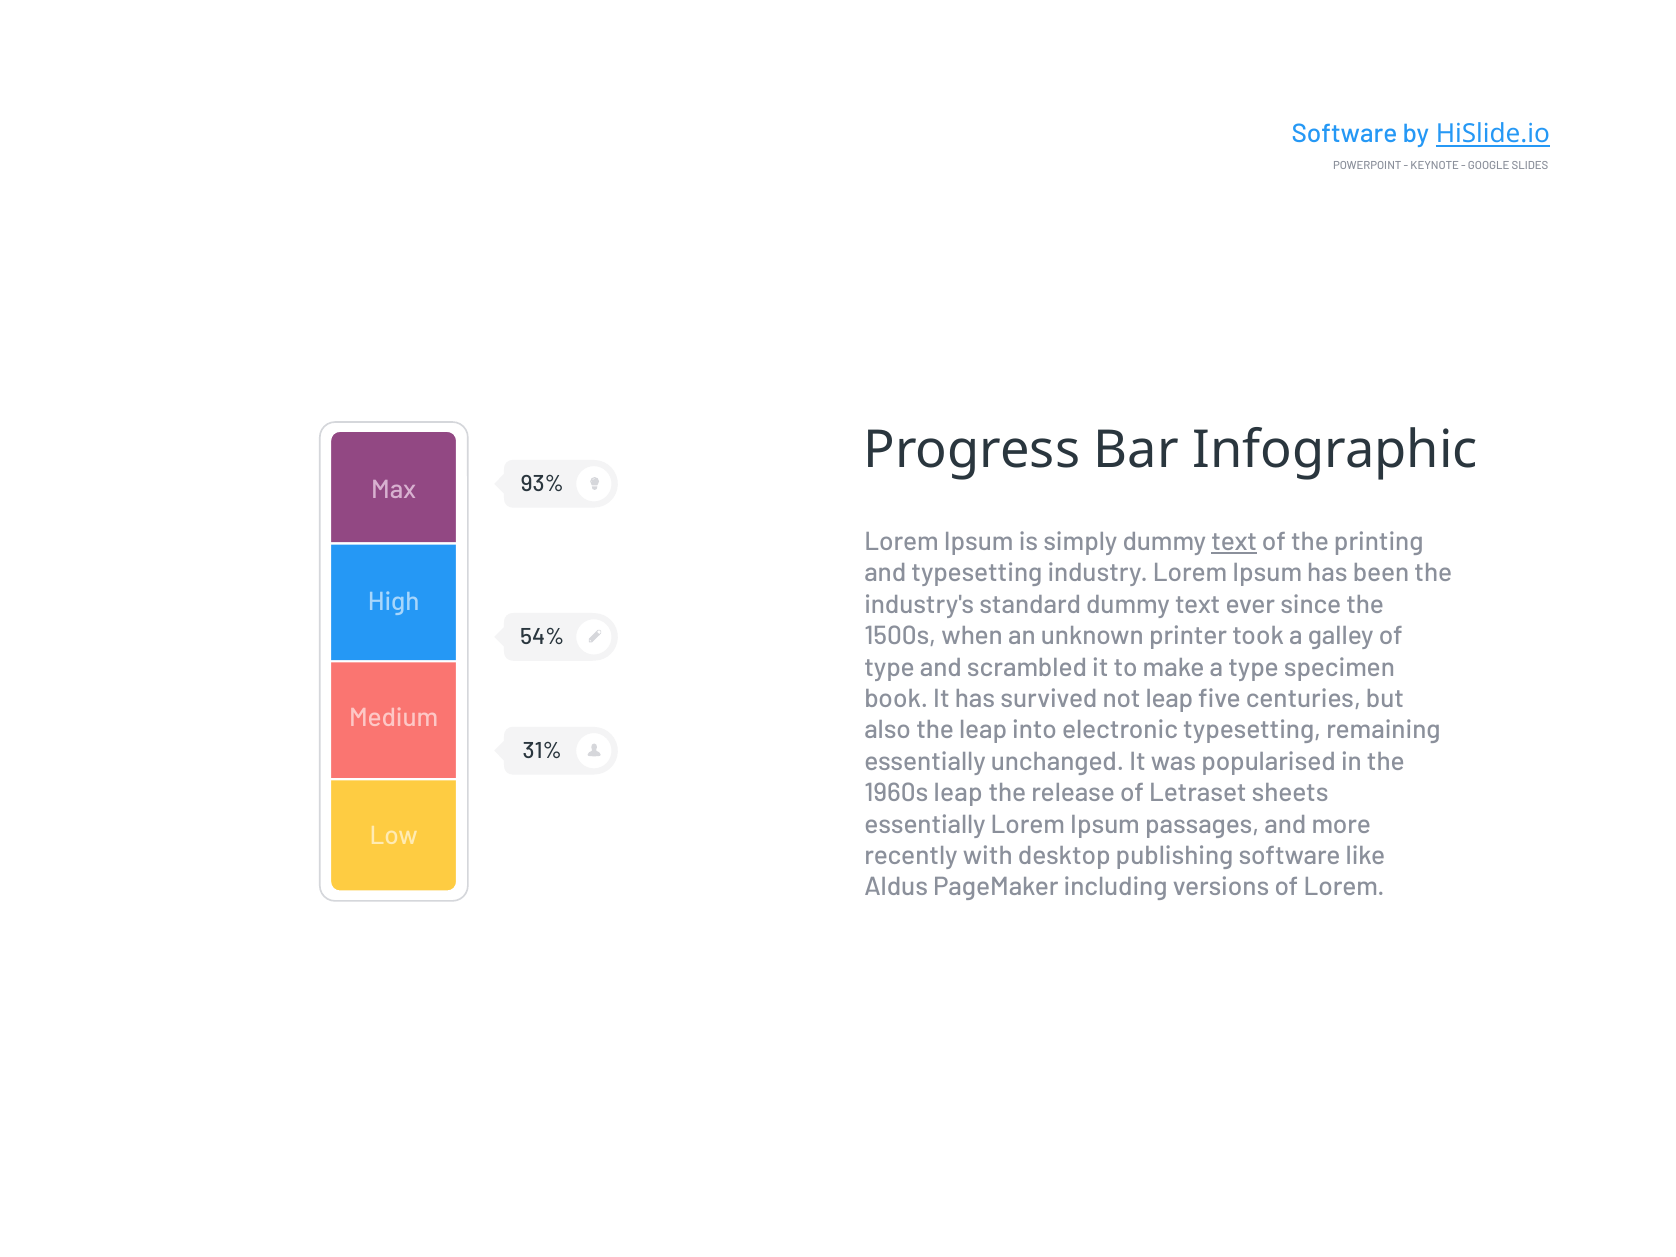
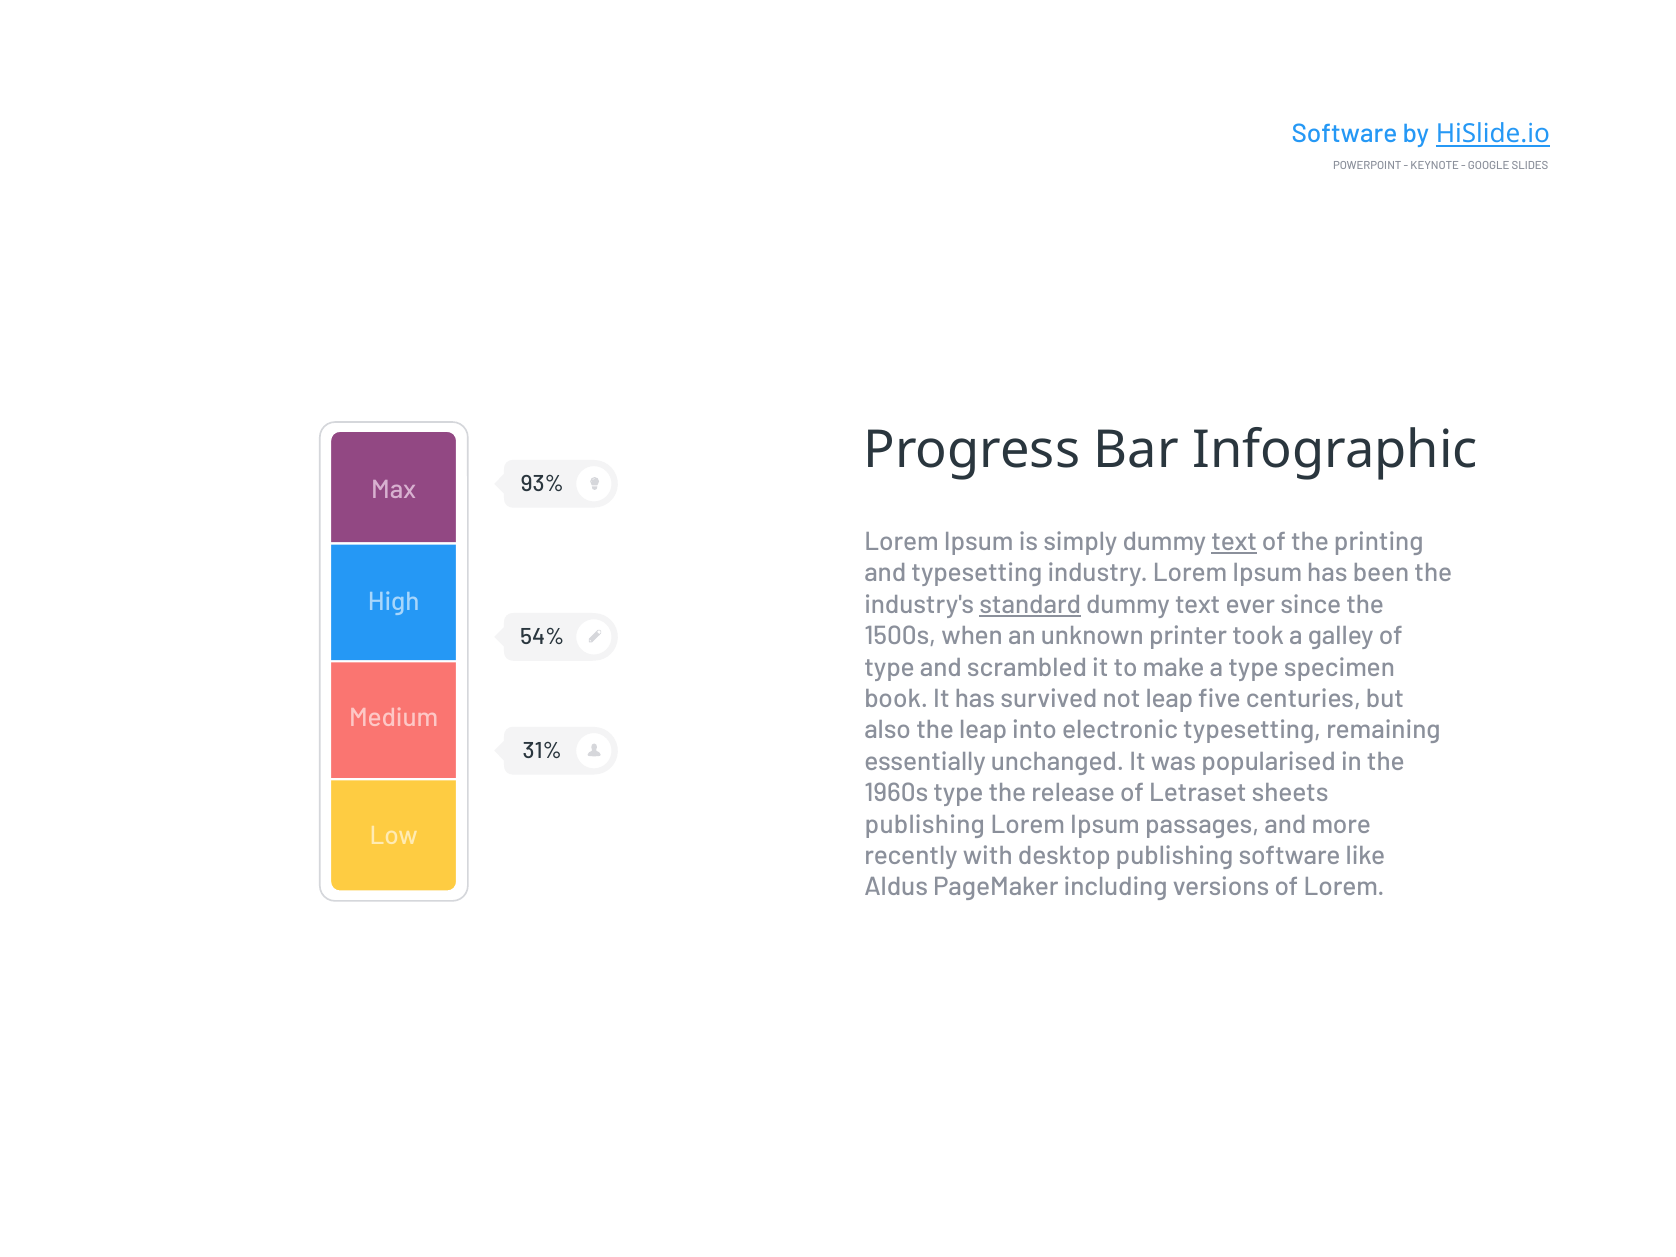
standard underline: none -> present (1030, 605)
1960s leap: leap -> type (958, 793)
essentially: essentially -> publishing (925, 825)
